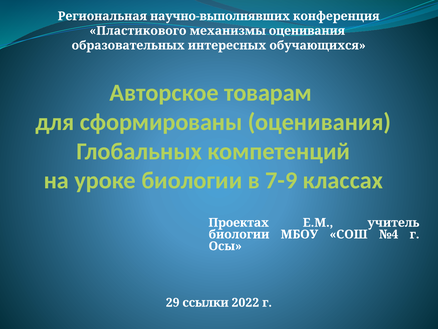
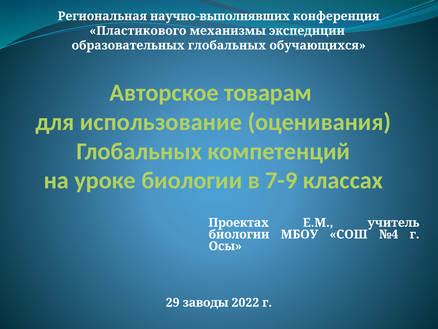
механизмы оценивания: оценивания -> экспедиции (307, 31)
образовательных интересных: интересных -> глобальных (227, 45)
сформированы: сформированы -> использование (161, 122)
ссылки: ссылки -> заводы (206, 302)
